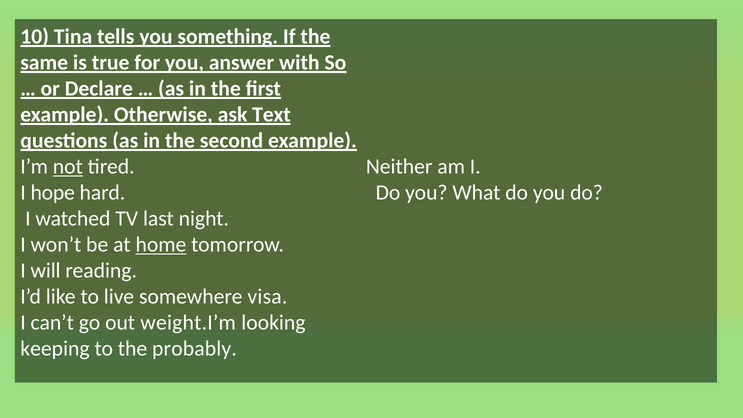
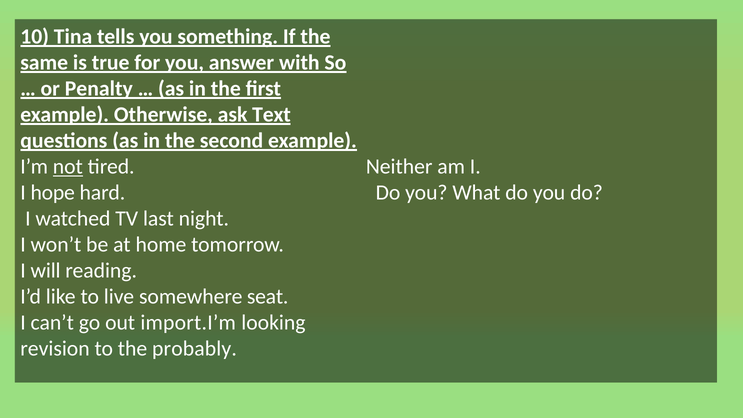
Declare: Declare -> Penalty (99, 89)
home underline: present -> none (161, 245)
visa: visa -> seat (268, 297)
weight.I’m: weight.I’m -> import.I’m (188, 323)
keeping: keeping -> revision (55, 349)
